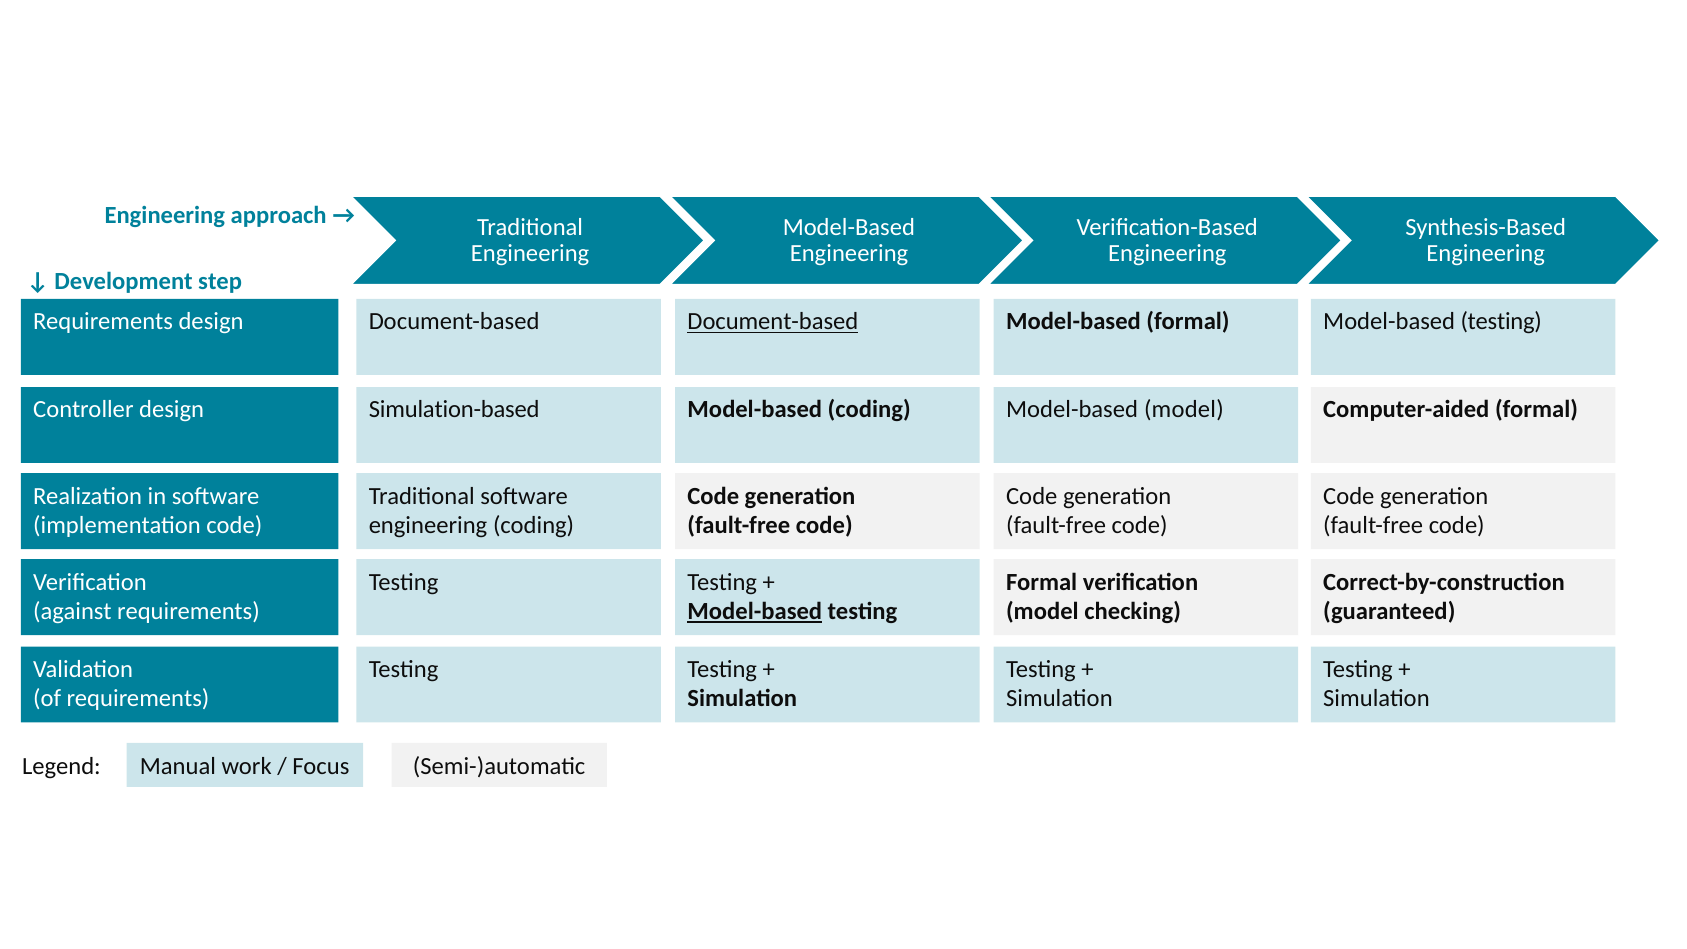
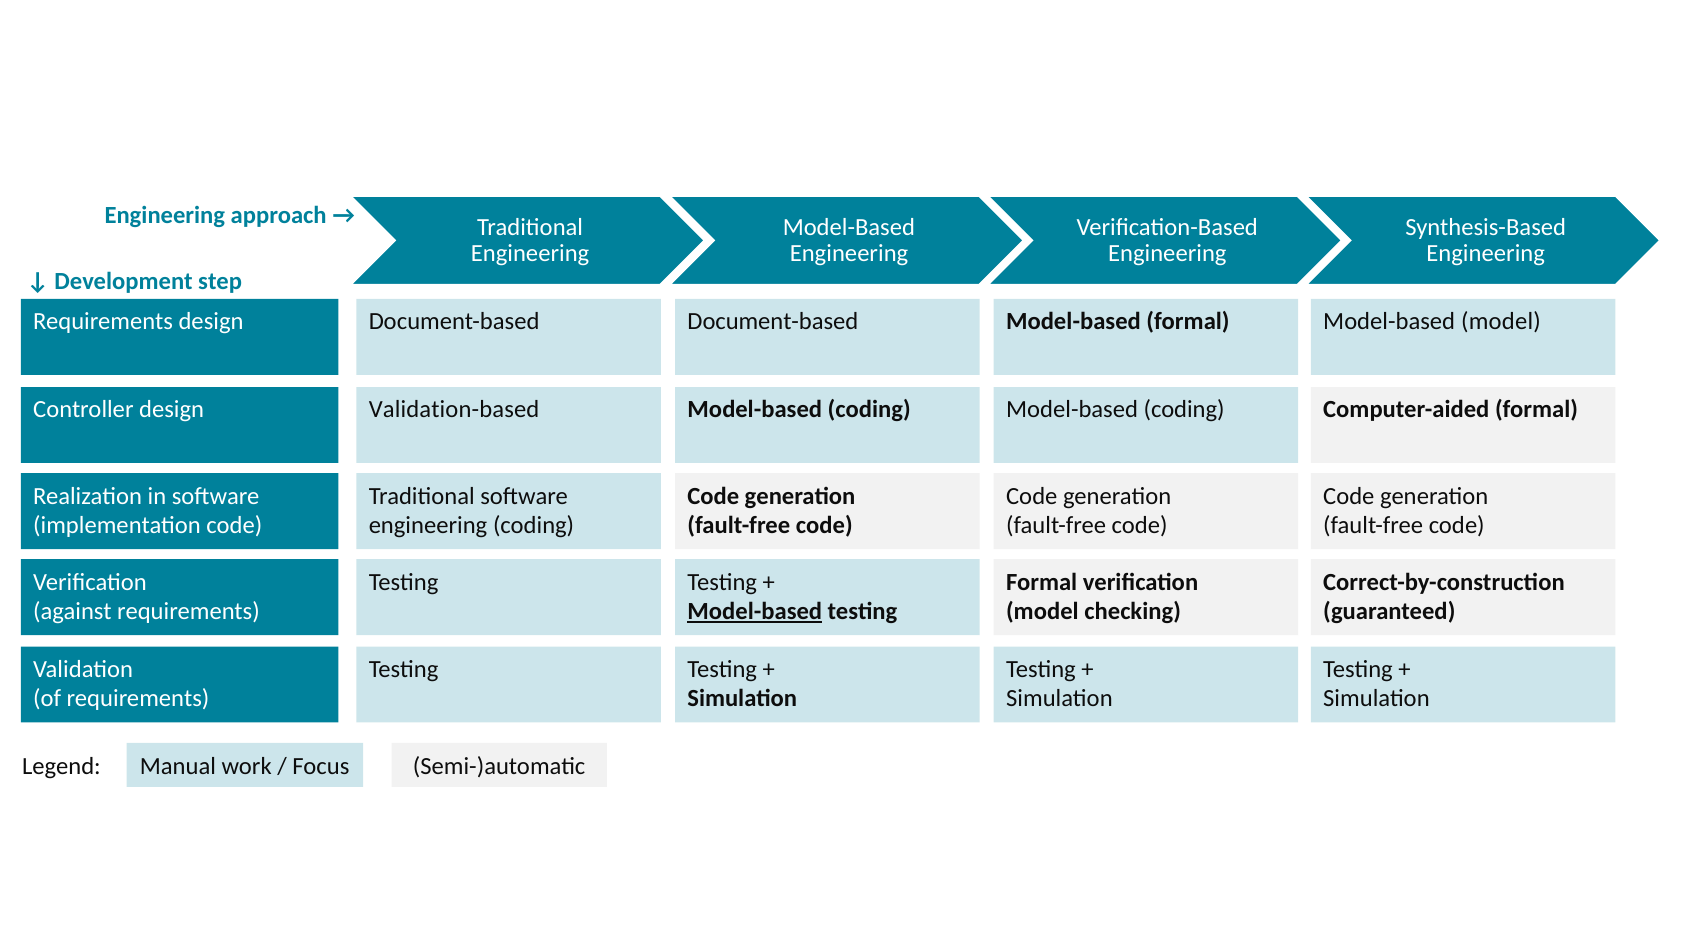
Document-based underline: present -> none (773, 322)
testing: testing -> model (1501, 322)
Simulation-based: Simulation-based -> Validation-based (454, 410)
model: model -> coding (1184, 410)
